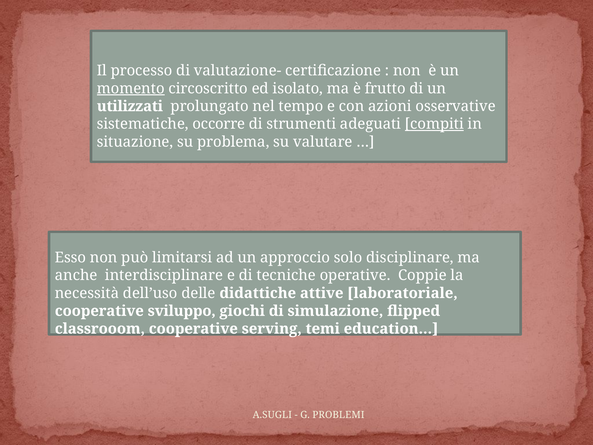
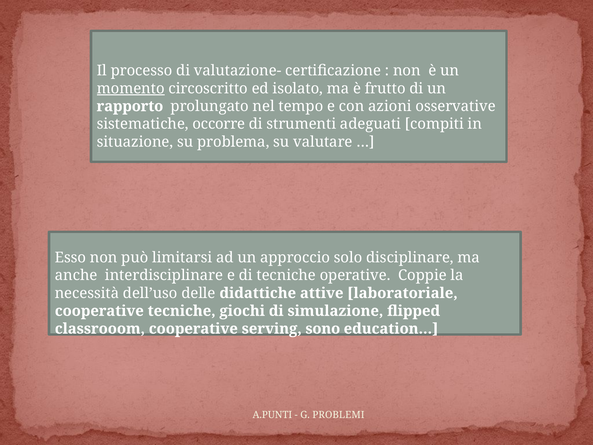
utilizzati: utilizzati -> rapporto (130, 106)
compiti underline: present -> none (434, 124)
cooperative sviluppo: sviluppo -> tecniche (182, 311)
temi: temi -> sono (323, 329)
A.SUGLI: A.SUGLI -> A.PUNTI (272, 415)
